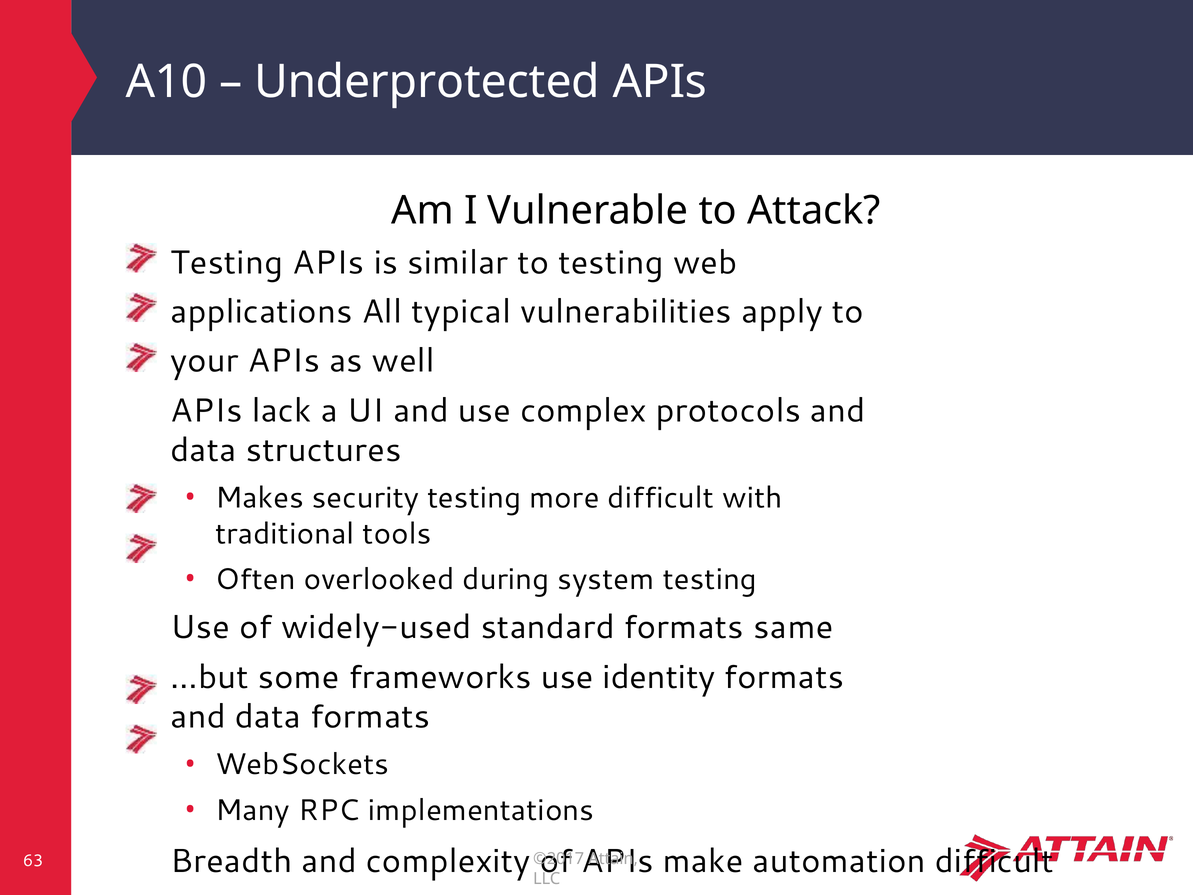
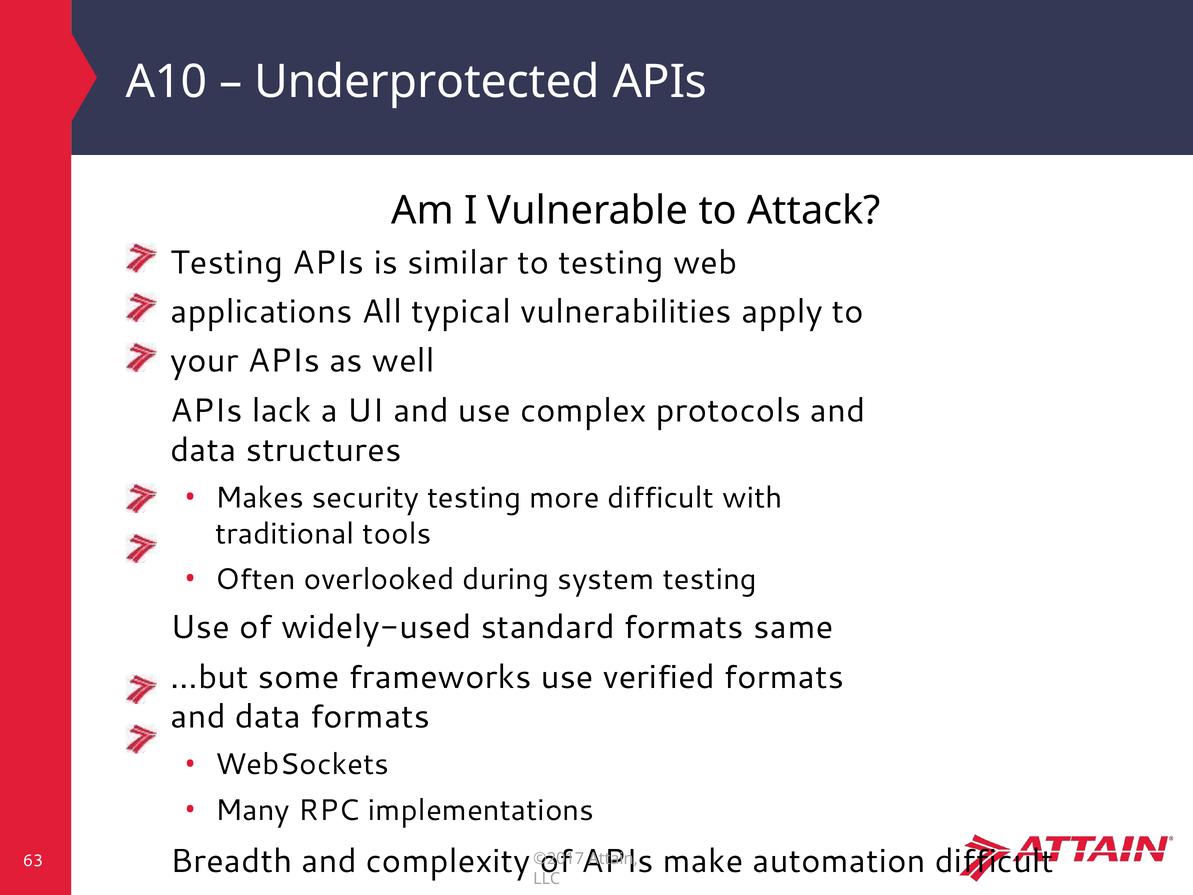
identity: identity -> verified (659, 677)
